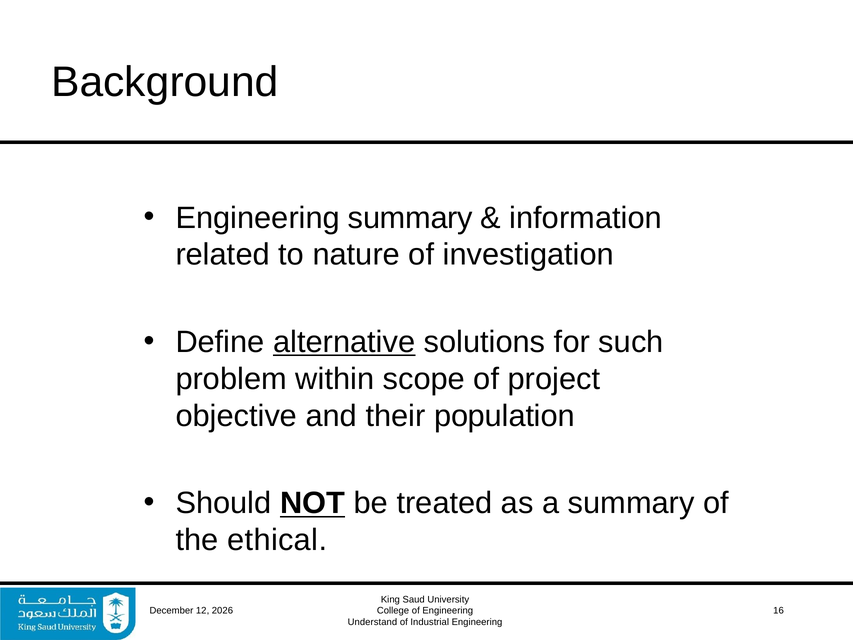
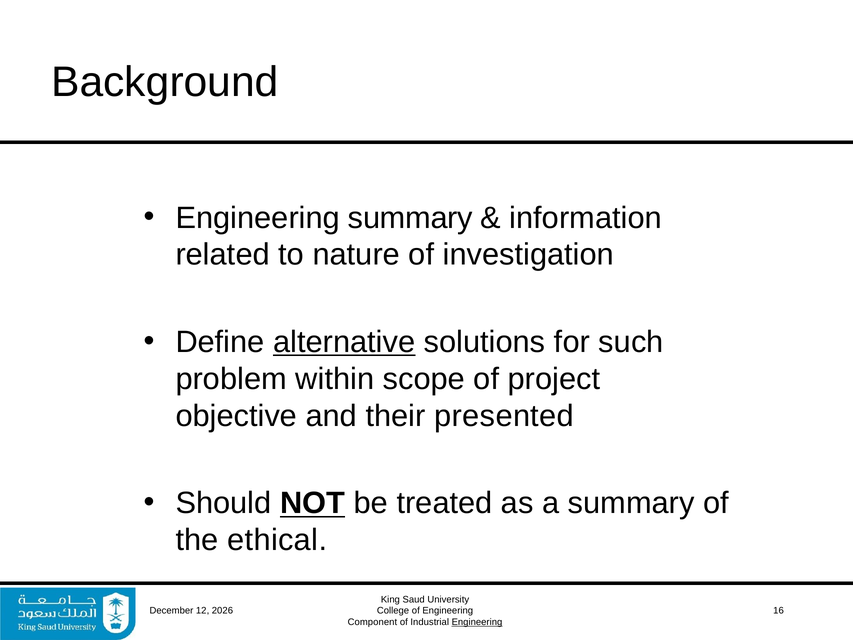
population: population -> presented (504, 416)
Understand: Understand -> Component (372, 622)
Engineering underline: none -> present (477, 622)
